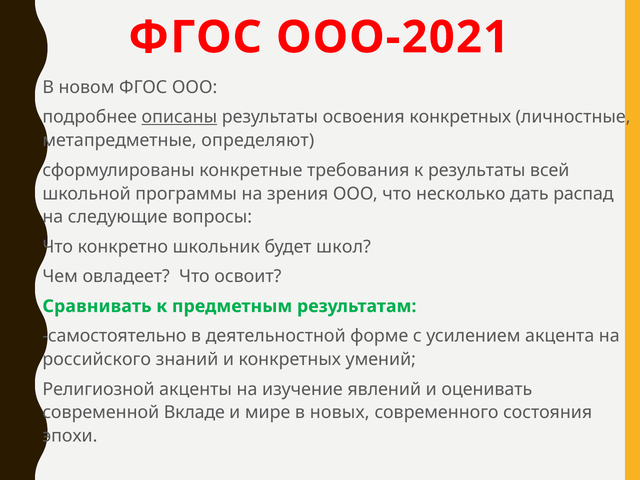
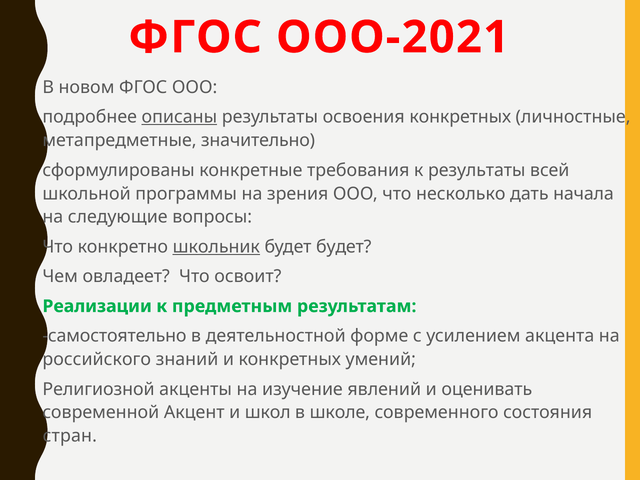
определяют: определяют -> значительно (258, 140)
распад: распад -> начала (583, 194)
школьник underline: none -> present (216, 247)
будет школ: школ -> будет (344, 247)
Сравнивать: Сравнивать -> Реализации (97, 306)
Вкладе: Вкладе -> Акцент (194, 413)
мире: мире -> школ (268, 413)
новых: новых -> школе (340, 413)
эпохи: эпохи -> стран (70, 436)
